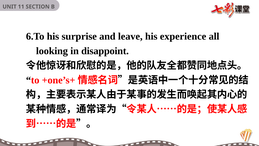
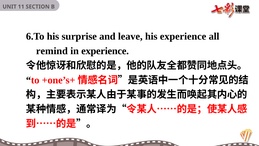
looking: looking -> remind (52, 51)
in disappoint: disappoint -> experience (105, 51)
